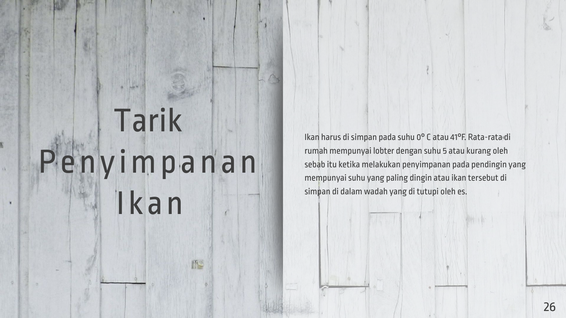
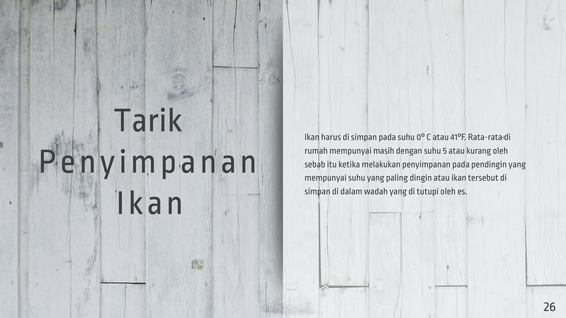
lobter: lobter -> masih (384, 151)
